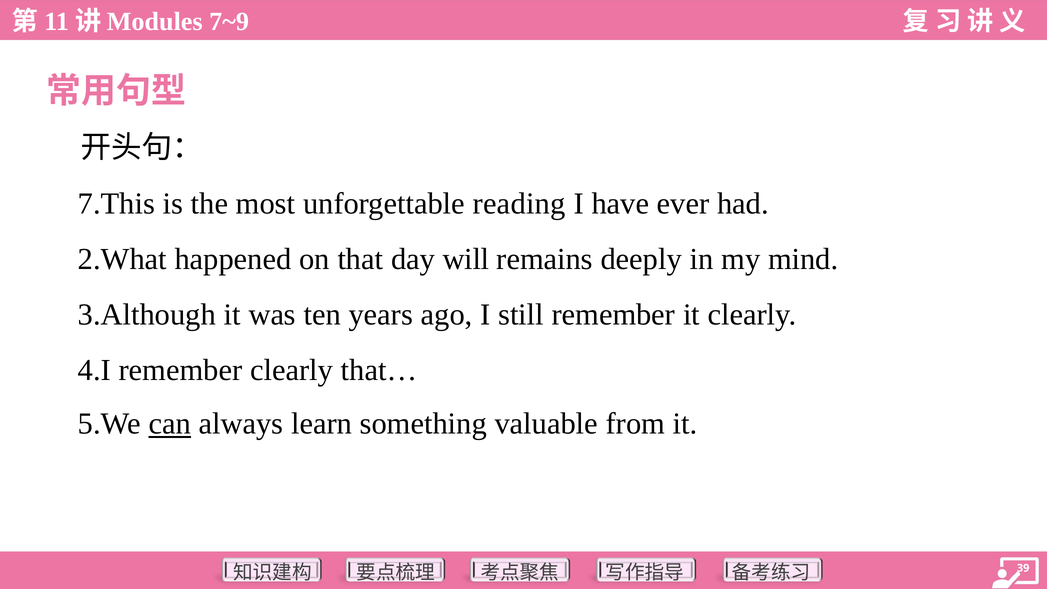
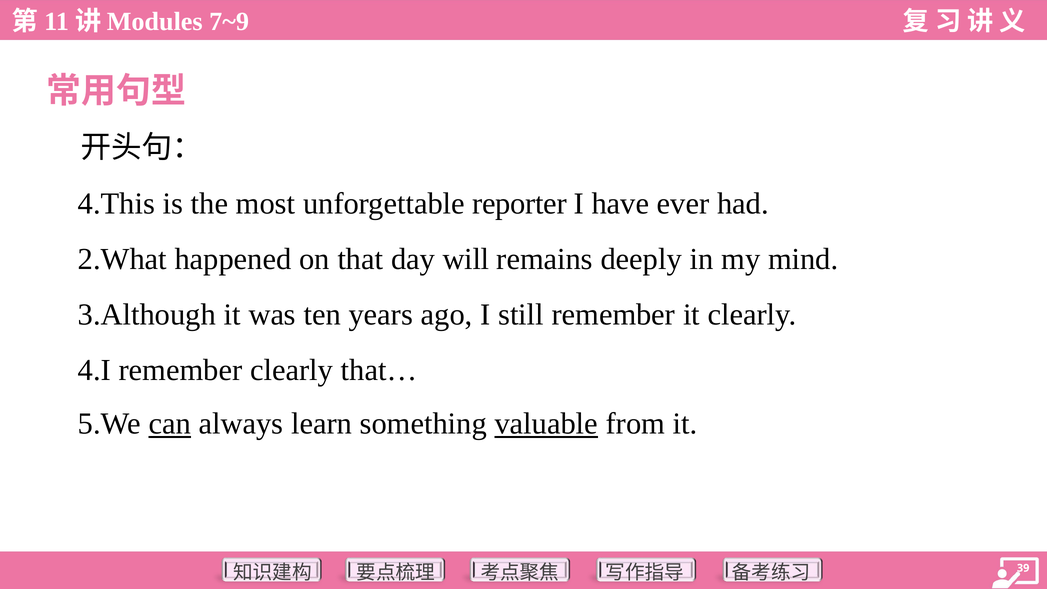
7.This: 7.This -> 4.This (116, 204)
reading: reading -> reporter (520, 204)
valuable underline: none -> present (546, 424)
